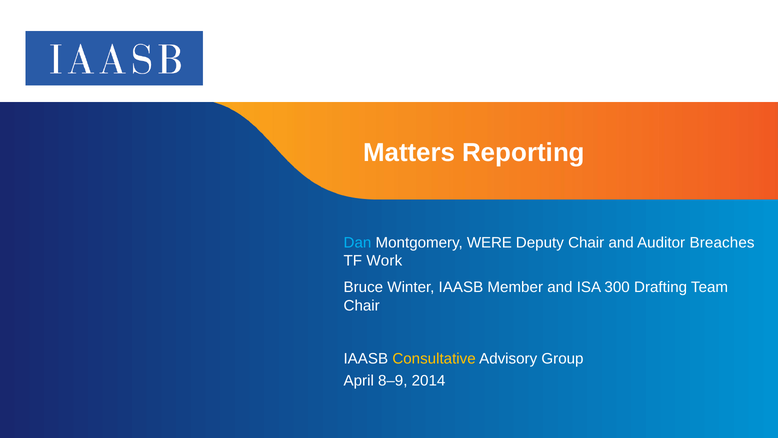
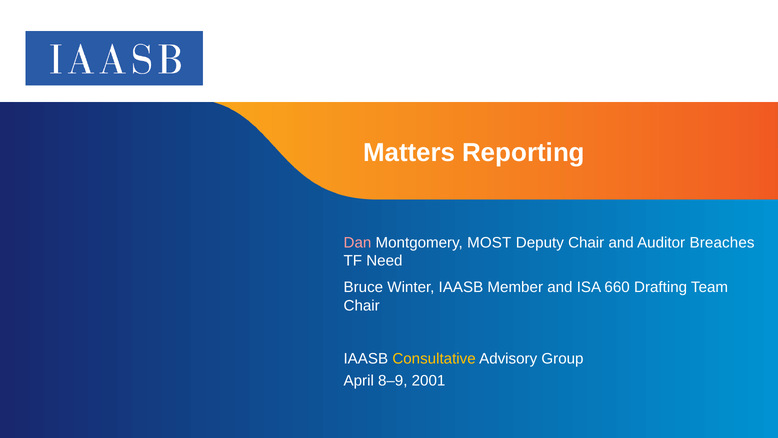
Dan colour: light blue -> pink (357, 243)
WERE: WERE -> MOST (489, 243)
Work: Work -> Need (384, 261)
300: 300 -> 660 (617, 287)
2014: 2014 -> 2001 (429, 380)
